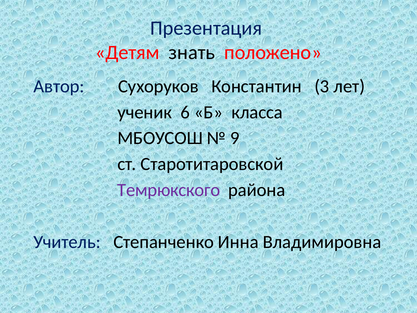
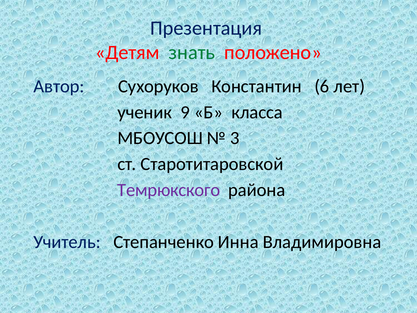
знать colour: black -> green (192, 53)
3: 3 -> 6 (322, 86)
6: 6 -> 9 (185, 112)
9: 9 -> 3 (235, 138)
